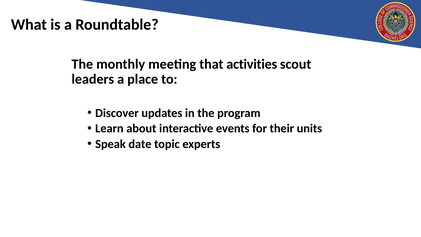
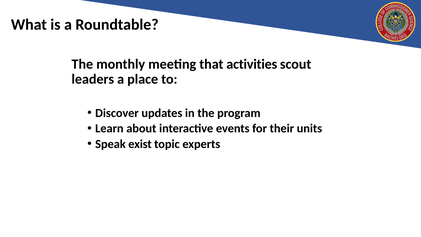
date: date -> exist (140, 144)
